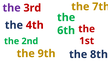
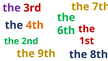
4th colour: red -> orange (35, 25)
